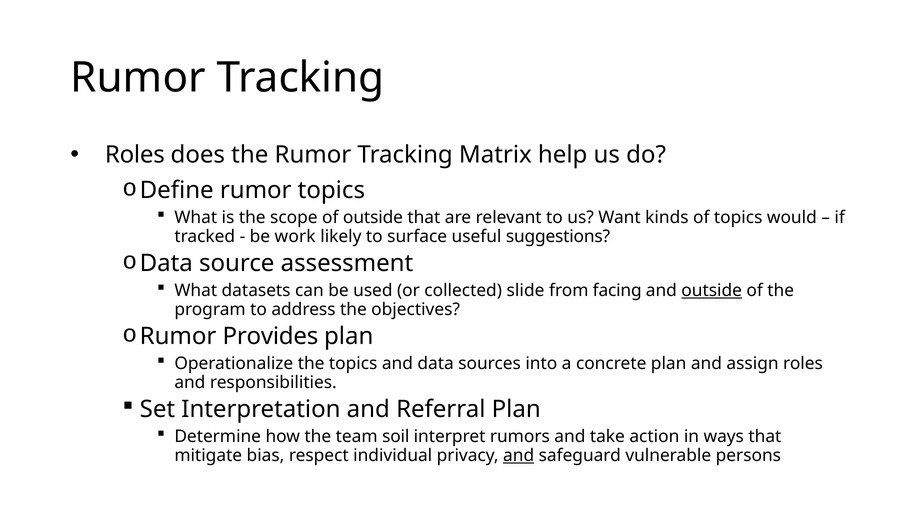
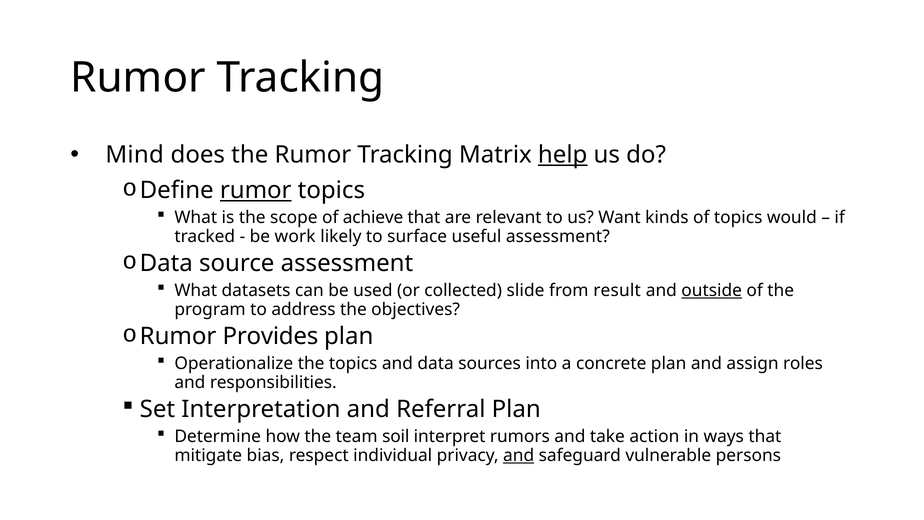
Roles: Roles -> Mind (135, 155)
help underline: none -> present (563, 155)
rumor underline: none -> present (256, 190)
of outside: outside -> achieve (373, 217)
useful suggestions: suggestions -> assessment (558, 236)
facing: facing -> result (617, 290)
